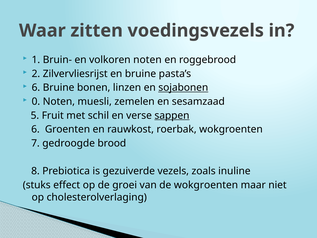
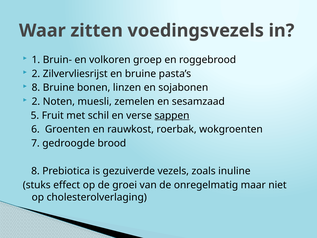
volkoren noten: noten -> groep (147, 60)
6: 6 -> 8 (36, 88)
sojabonen underline: present -> none (183, 88)
0: 0 -> 2 (36, 101)
de wokgroenten: wokgroenten -> onregelmatig (206, 185)
